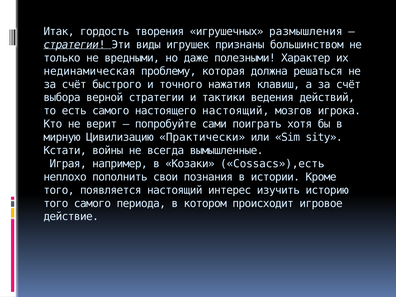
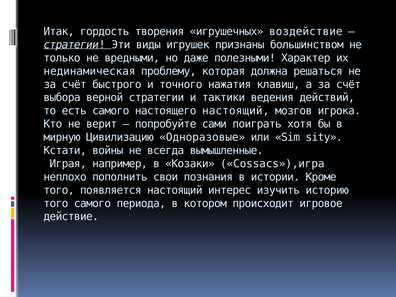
размышления: размышления -> воздействие (306, 32)
Практически: Практически -> Одноразовые (202, 137)
Cossacs»),есть: Cossacs»),есть -> Cossacs»),игра (272, 164)
